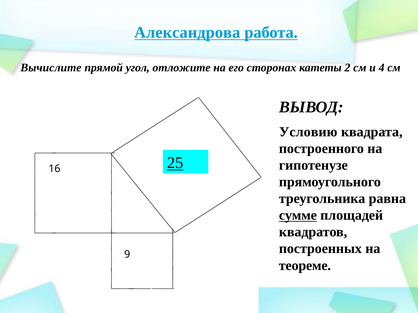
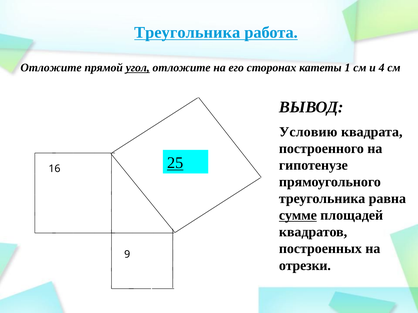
Александрова: Александрова -> Треугольника (187, 33)
Вычислите: Вычислите -> Отложите (51, 68)
угол underline: none -> present (138, 68)
2: 2 -> 1 (347, 68)
теореме: теореме -> отрезки (305, 266)
